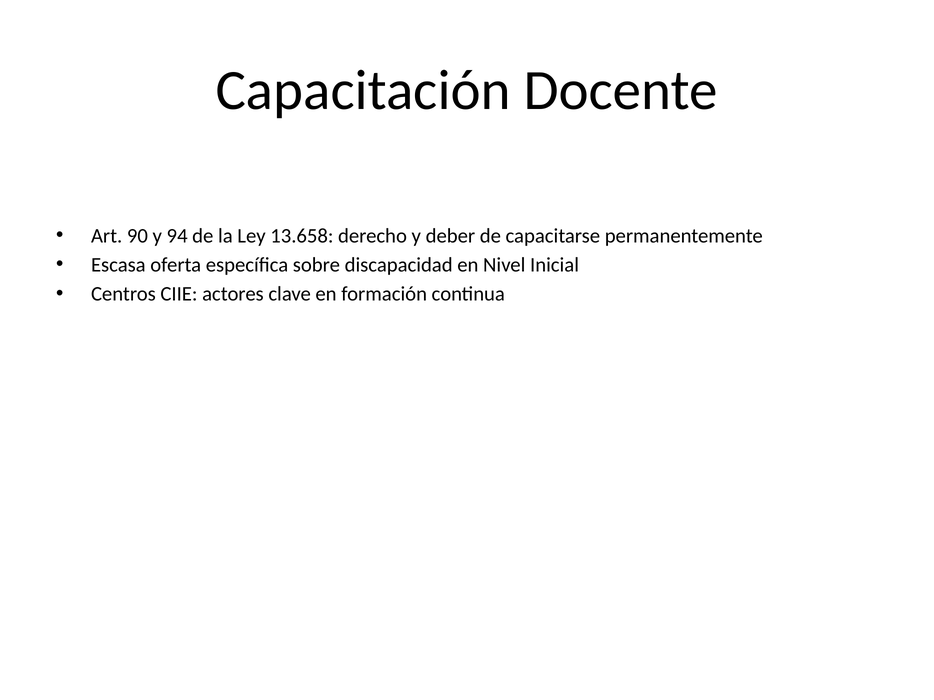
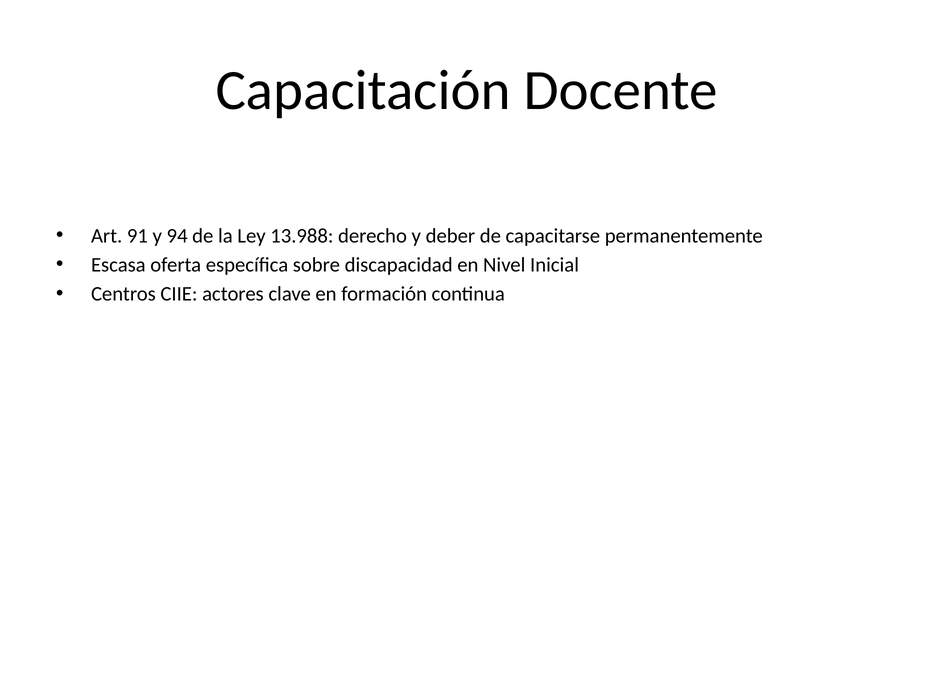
90: 90 -> 91 (137, 236)
13.658: 13.658 -> 13.988 (302, 236)
